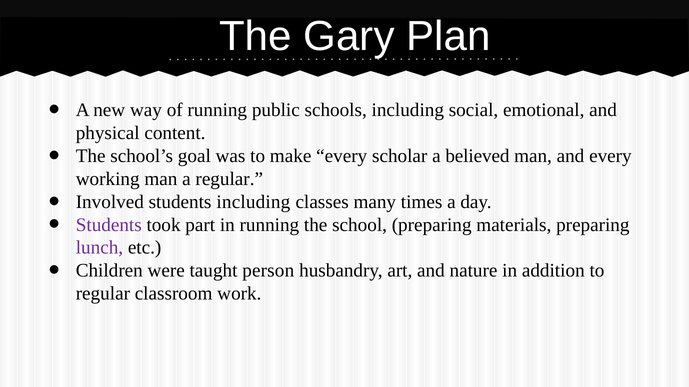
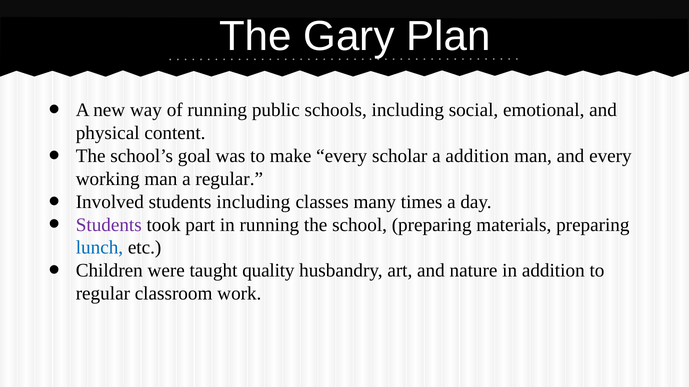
a believed: believed -> addition (477, 156)
lunch colour: purple -> blue (99, 248)
person: person -> quality (268, 271)
